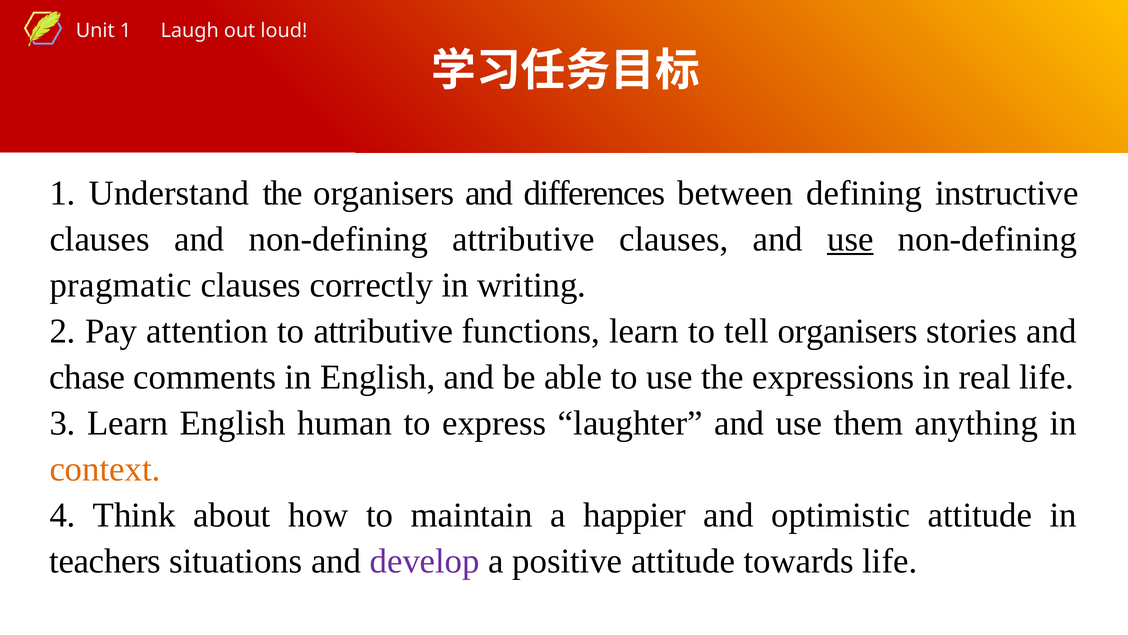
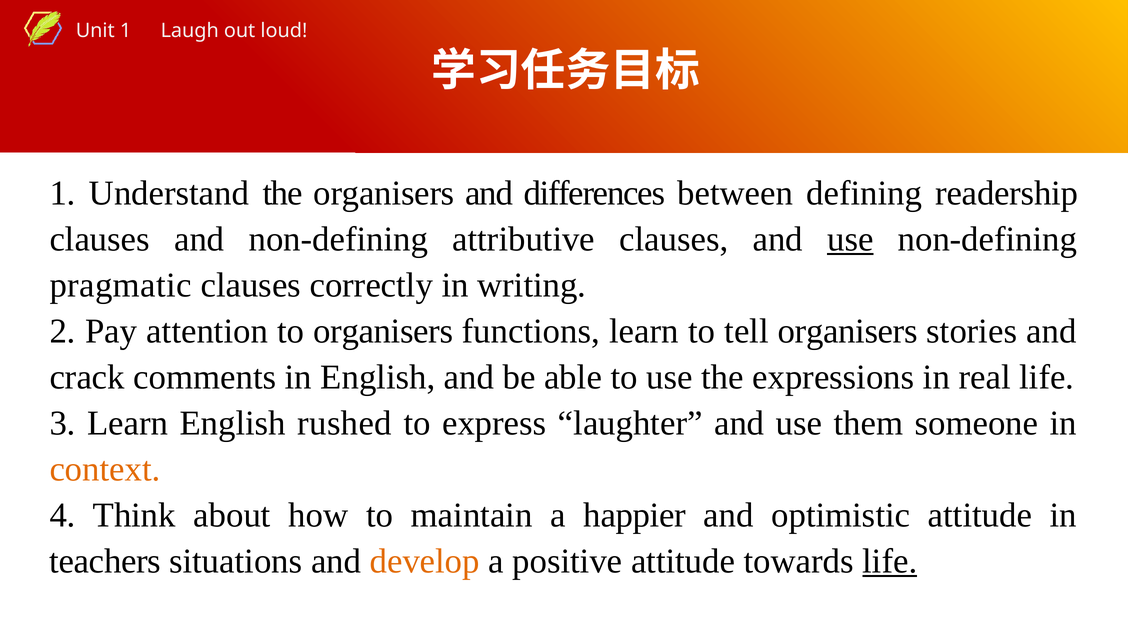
instructive: instructive -> readership (1007, 193)
to attributive: attributive -> organisers (383, 331)
chase: chase -> crack (87, 377)
human: human -> rushed (345, 423)
anything: anything -> someone (976, 423)
develop colour: purple -> orange (425, 561)
life underline: none -> present (890, 561)
